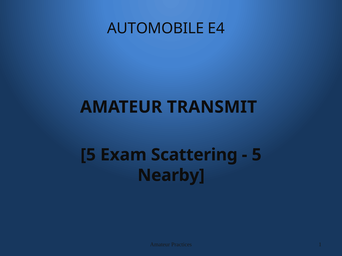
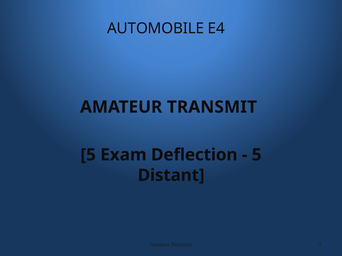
Scattering: Scattering -> Deflection (194, 155)
Nearby: Nearby -> Distant (171, 176)
